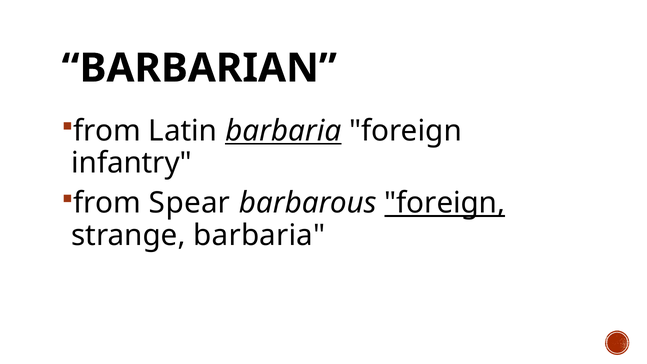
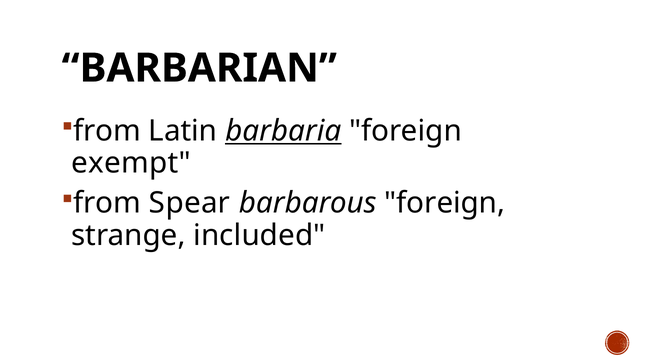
infantry: infantry -> exempt (131, 163)
foreign underline: present -> none (445, 203)
strange barbaria: barbaria -> included (259, 235)
